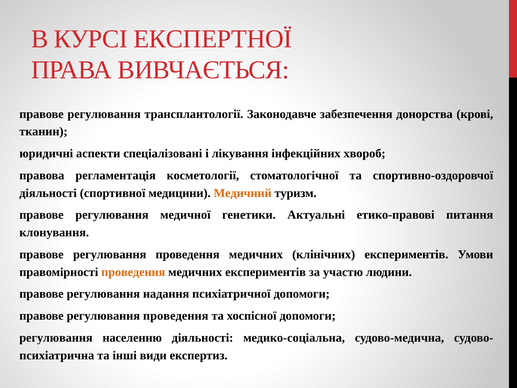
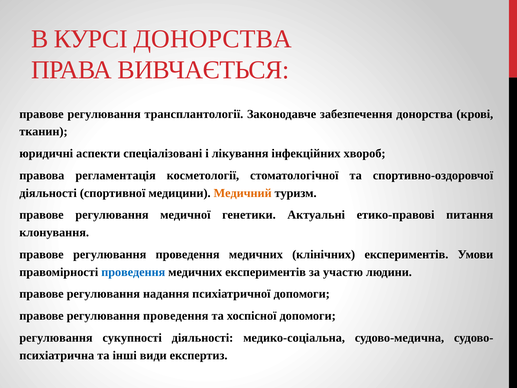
КУРСІ ЕКСПЕРТНОЇ: ЕКСПЕРТНОЇ -> ДОНОРСТВА (213, 39)
проведення colour: orange -> blue (133, 272)
населенню: населенню -> сукупності (132, 338)
